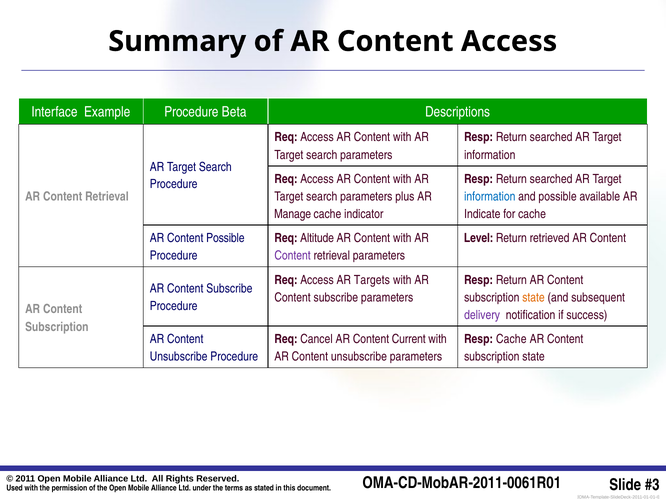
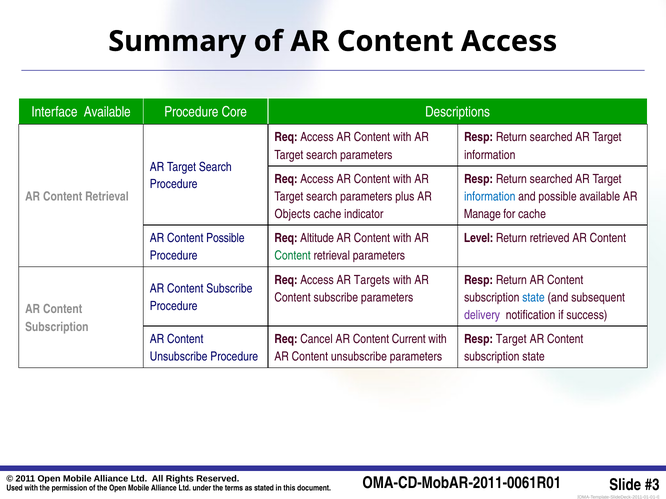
Interface Example: Example -> Available (107, 112)
Beta: Beta -> Core (234, 112)
Manage: Manage -> Objects (293, 214)
Indicate: Indicate -> Manage (482, 214)
Content colour: purple -> green (293, 256)
state colour: orange -> blue (533, 298)
Resp Cache: Cache -> Target (511, 339)
